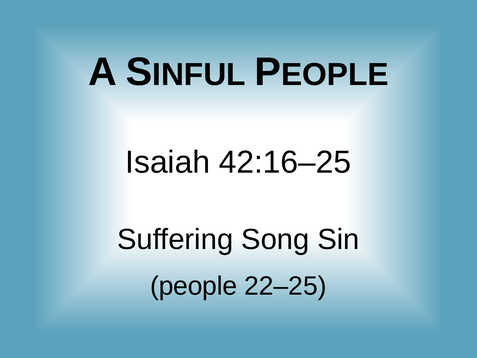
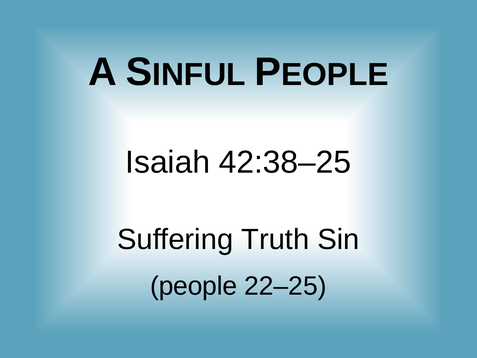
42:16–25: 42:16–25 -> 42:38–25 (285, 162)
Song: Song -> Truth (275, 239)
